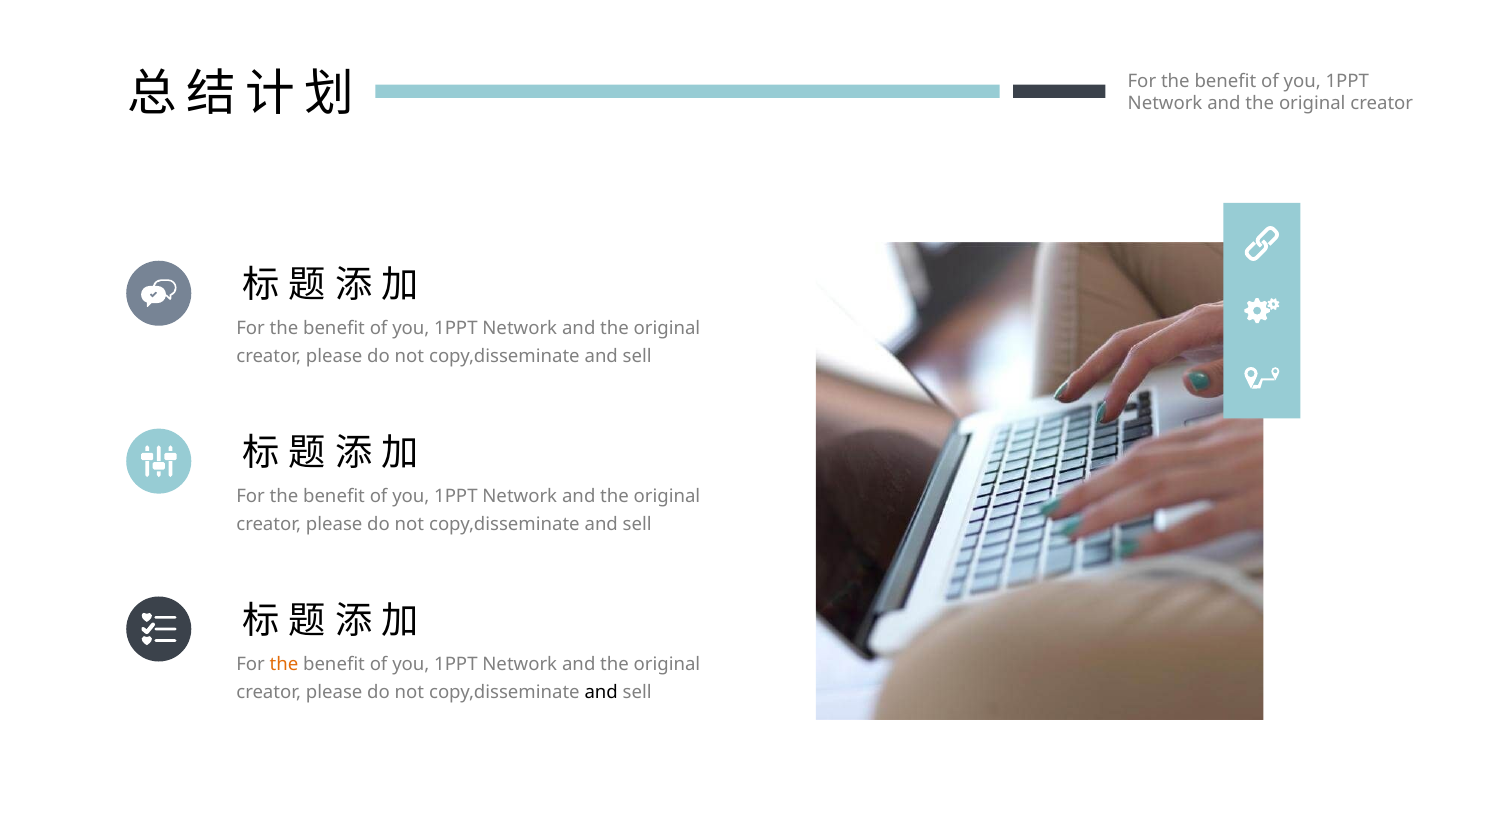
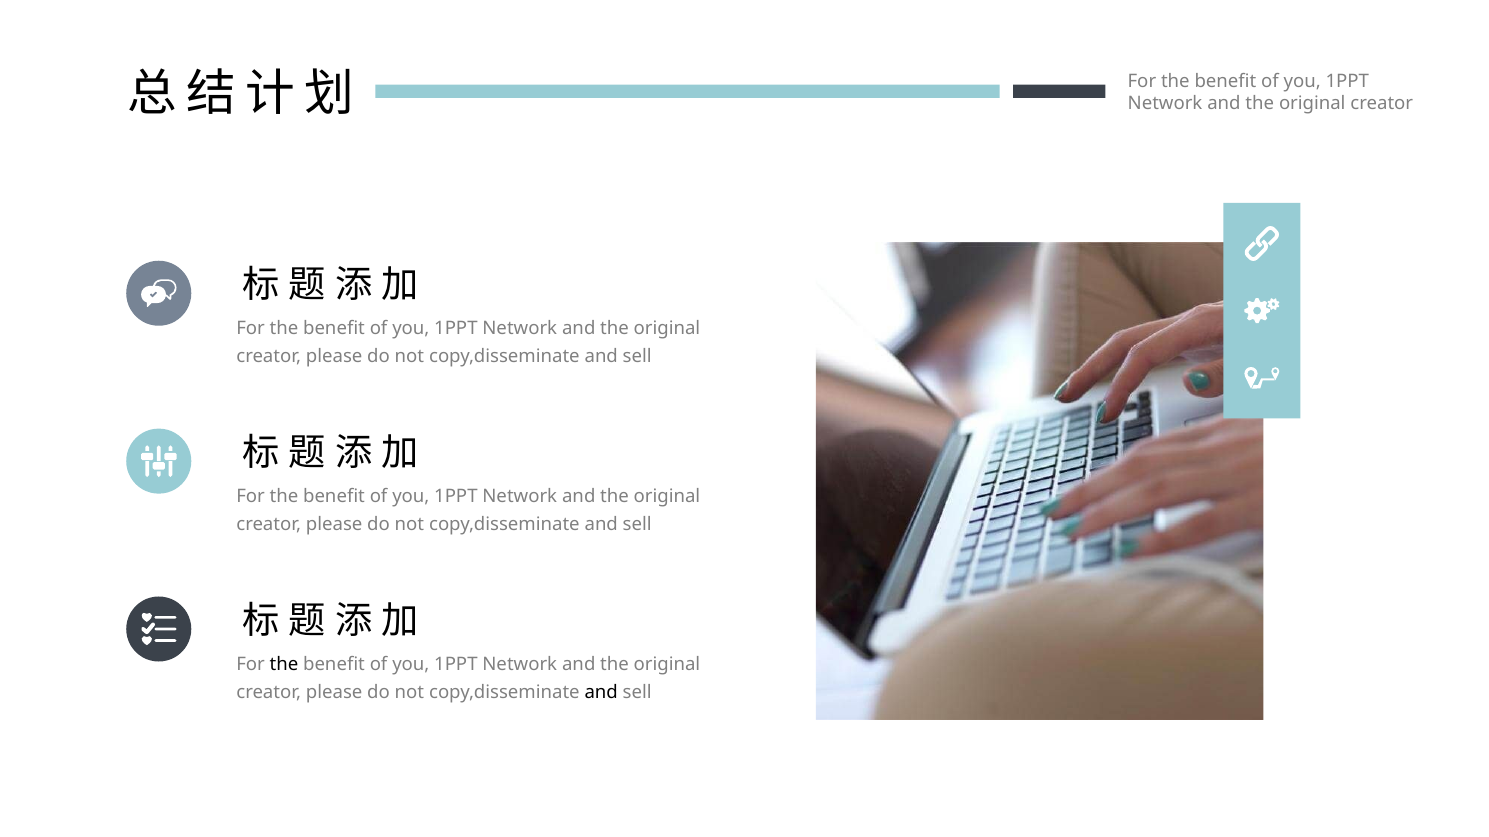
the colour: orange -> black (284, 665)
